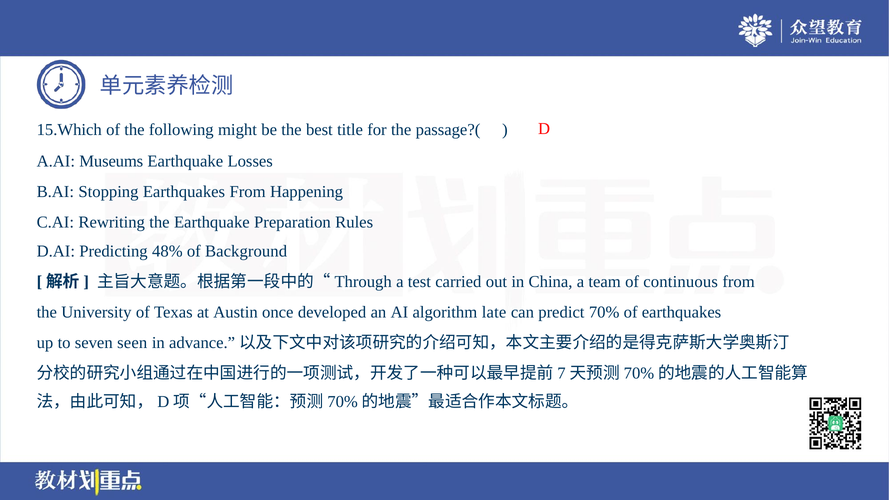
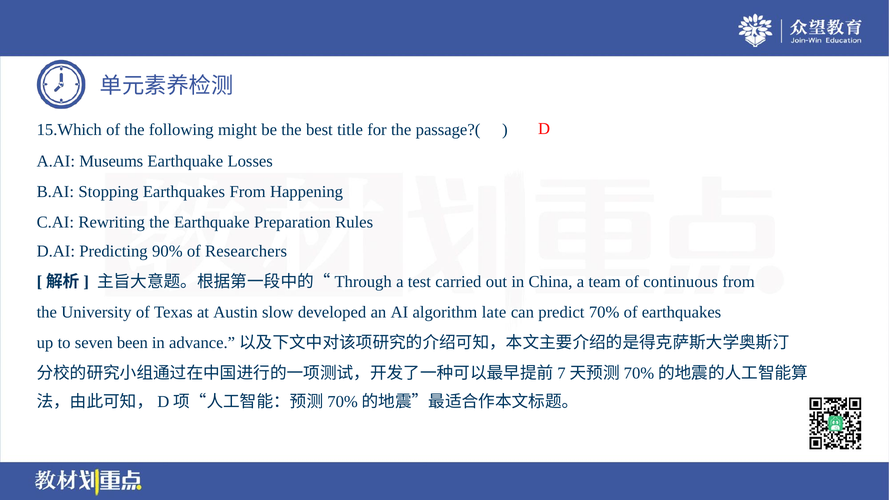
48%: 48% -> 90% (167, 251)
Background: Background -> Researchers (246, 251)
once: once -> slow (278, 312)
seen: seen -> been (132, 343)
